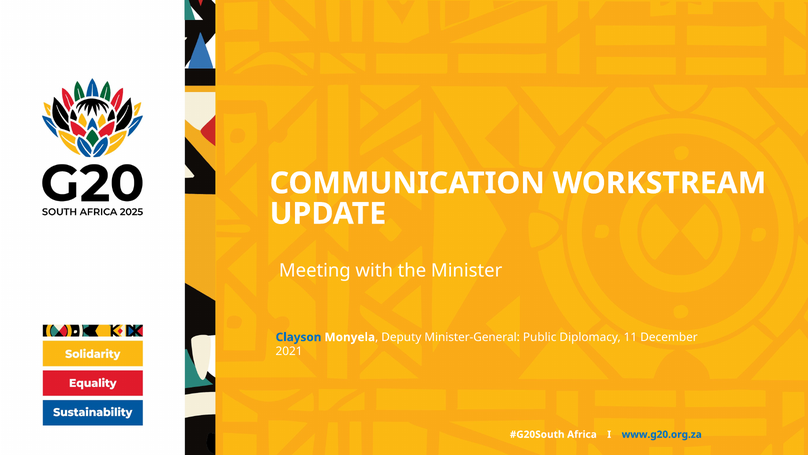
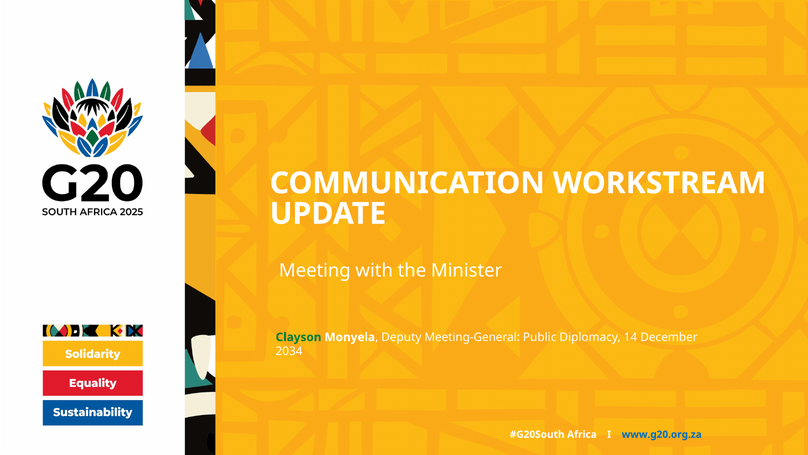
Clayson colour: blue -> green (299, 337)
Minister-General: Minister-General -> Meeting-General (472, 337)
11: 11 -> 14 (630, 337)
2021: 2021 -> 2034 (289, 351)
